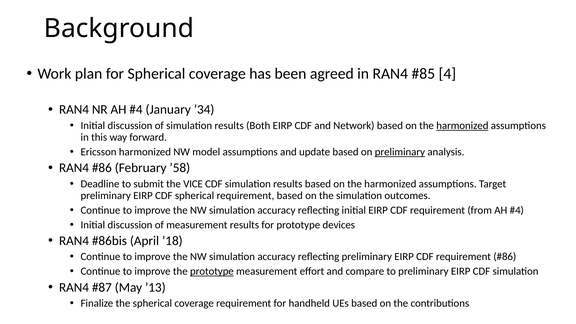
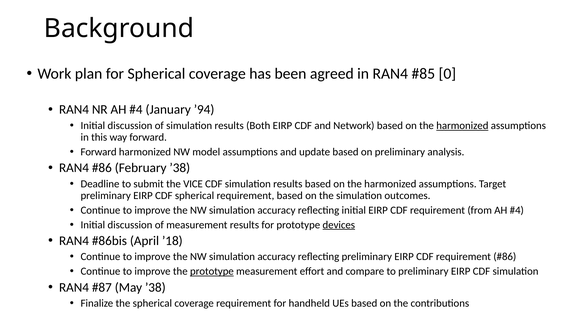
4: 4 -> 0 (447, 74)
’34: ’34 -> ’94 (204, 110)
Ericsson: Ericsson -> Forward (99, 152)
preliminary underline: present -> none (400, 152)
February ’58: ’58 -> ’38 (180, 168)
devices underline: none -> present (339, 225)
May ’13: ’13 -> ’38 (155, 287)
